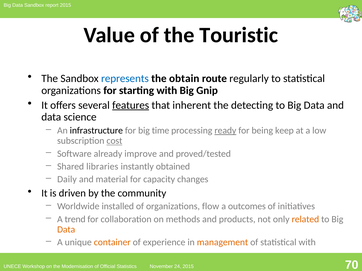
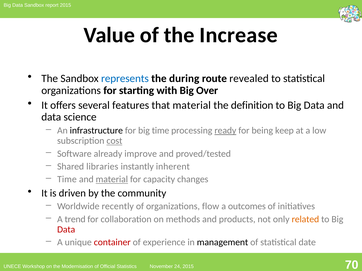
Touristic: Touristic -> Increase (239, 35)
obtain: obtain -> during (184, 79)
regularly: regularly -> revealed (249, 79)
Gnip: Gnip -> Over (207, 91)
features underline: present -> none (131, 105)
that inherent: inherent -> material (192, 105)
detecting: detecting -> definition (252, 105)
obtained: obtained -> inherent (173, 167)
Daily: Daily -> Time (67, 180)
material underline: none -> present (112, 180)
installed: installed -> recently (118, 207)
Data colour: orange -> red (66, 230)
container colour: orange -> red (112, 243)
management colour: orange -> black (223, 243)
statistical with: with -> date (307, 243)
